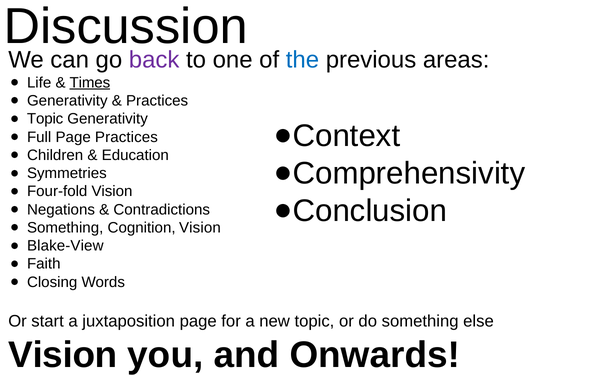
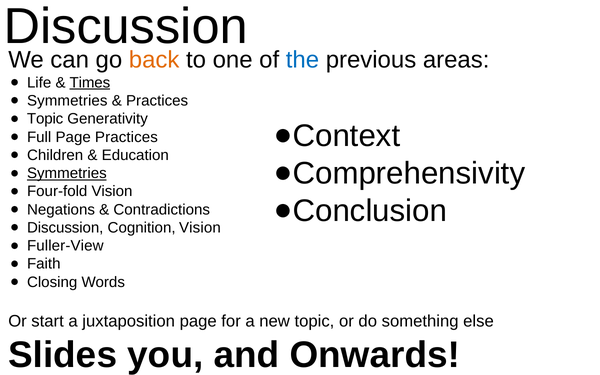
back colour: purple -> orange (154, 60)
Generativity: Generativity -> Symmetries (67, 101)
Symmetries underline: none -> present (67, 173)
Something: Something -> Discussion (65, 228)
Blake-View: Blake-View -> Fuller-View (65, 246)
Vision: Vision -> Slides (63, 355)
